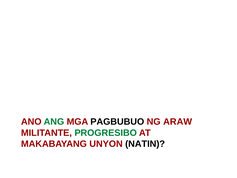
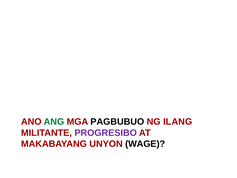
ARAW: ARAW -> ILANG (178, 122)
PROGRESIBO colour: green -> purple (106, 133)
NATIN: NATIN -> WAGE (145, 144)
